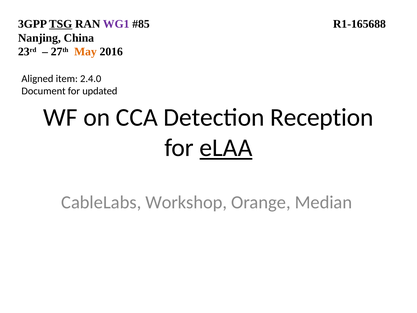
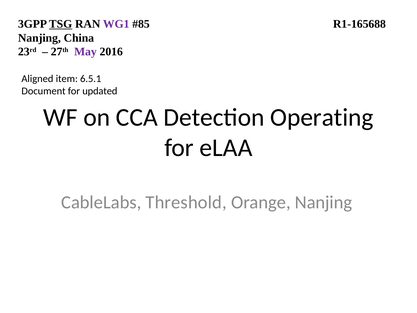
May colour: orange -> purple (85, 52)
2.4.0: 2.4.0 -> 6.5.1 (91, 79)
Reception: Reception -> Operating (322, 117)
eLAA underline: present -> none (226, 148)
Workshop: Workshop -> Threshold (186, 202)
Orange Median: Median -> Nanjing (323, 202)
